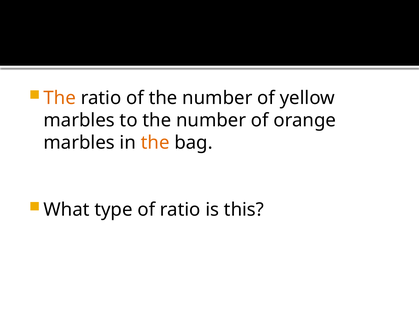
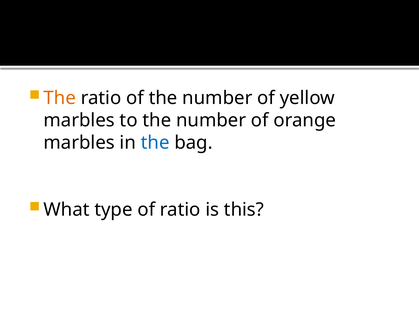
the colour: orange -> blue (155, 143)
